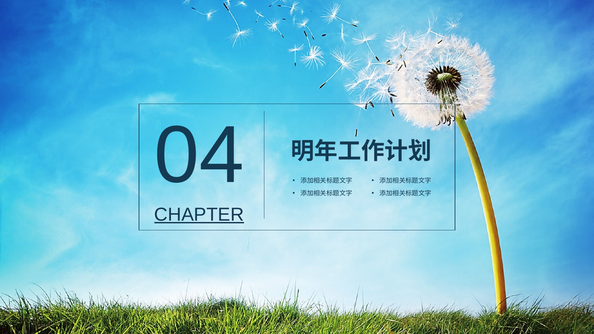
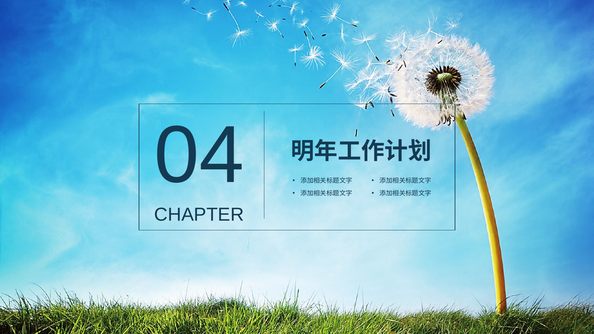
CHAPTER underline: present -> none (199, 215)
